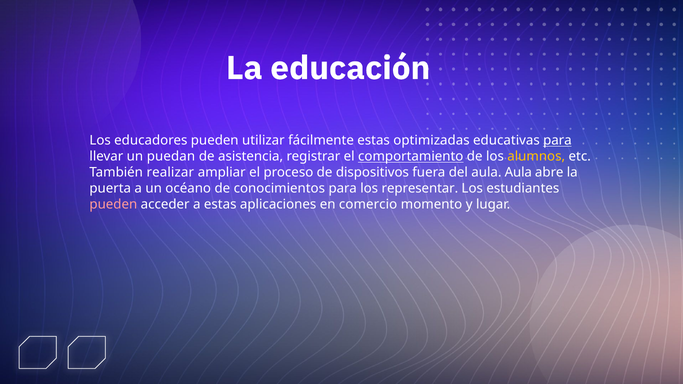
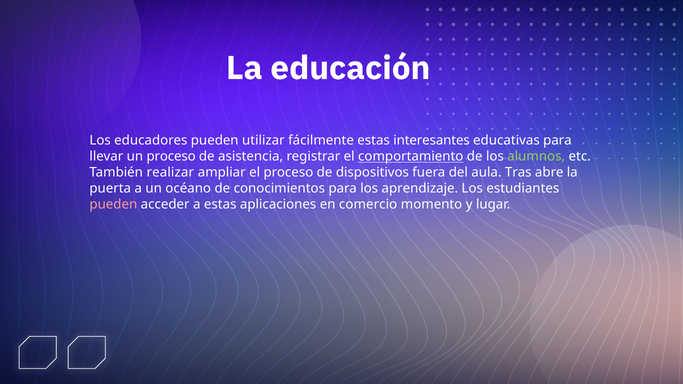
optimizadas: optimizadas -> interesantes (432, 141)
para underline: present -> none (557, 141)
un puedan: puedan -> proceso (171, 157)
alumnos colour: yellow -> light green (536, 157)
aula Aula: Aula -> Tras (518, 172)
representar: representar -> aprendizaje (420, 188)
